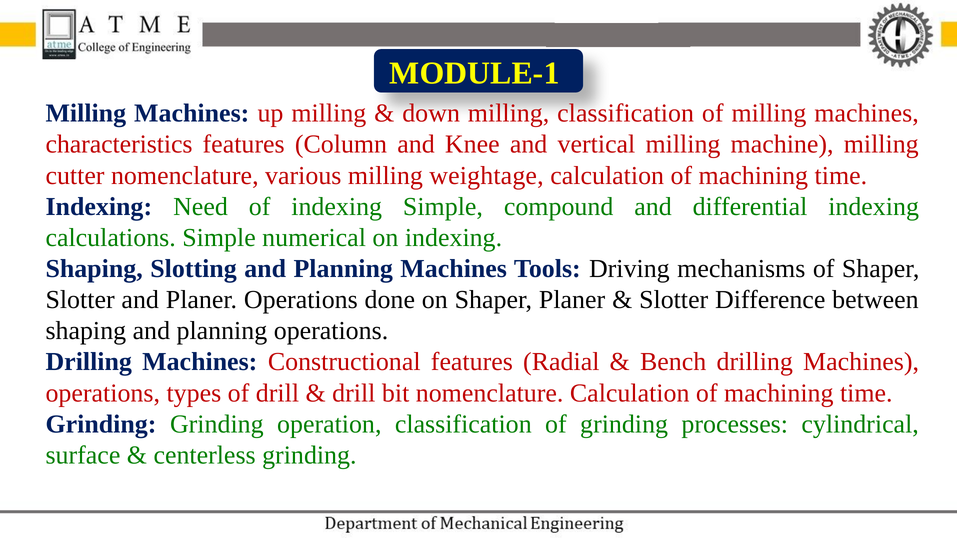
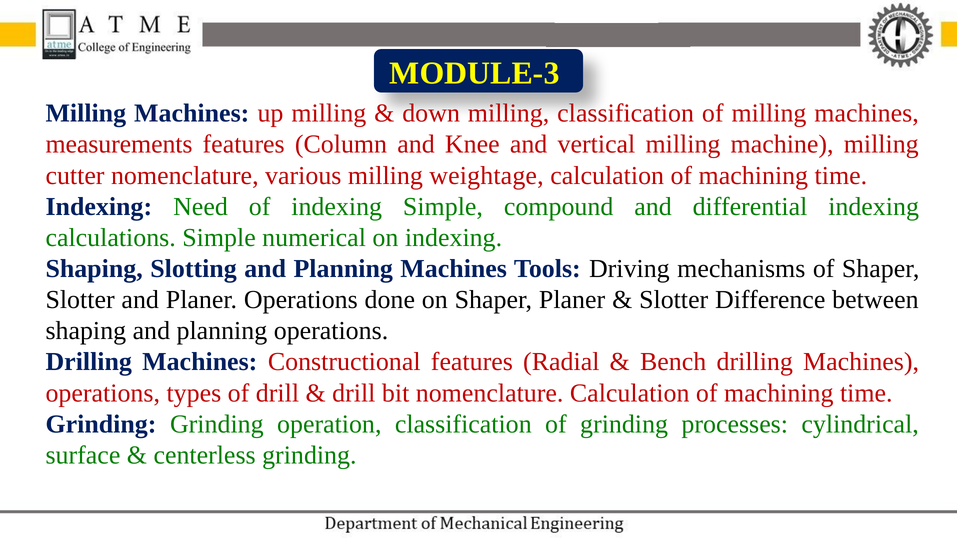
MODULE-1: MODULE-1 -> MODULE-3 (474, 73)
characteristics: characteristics -> measurements (119, 145)
